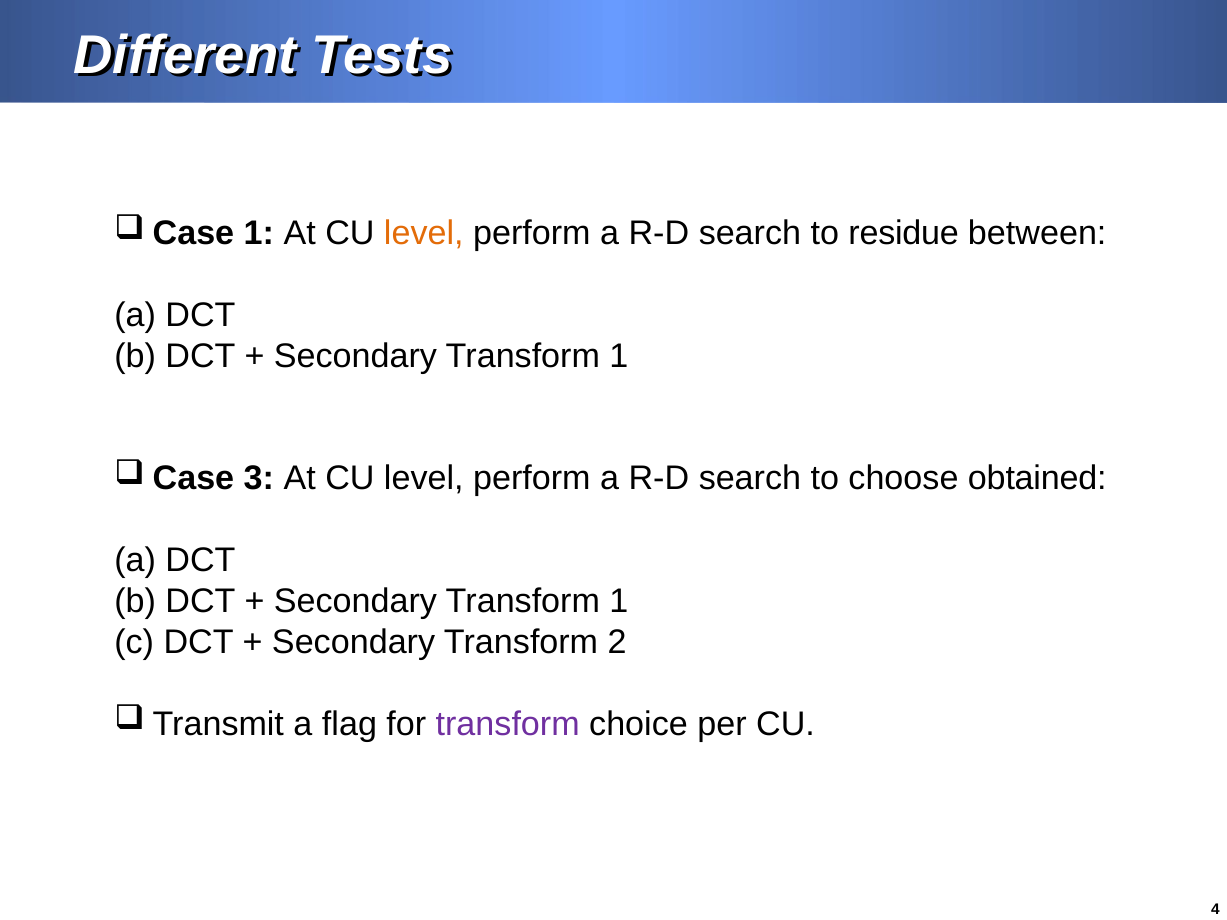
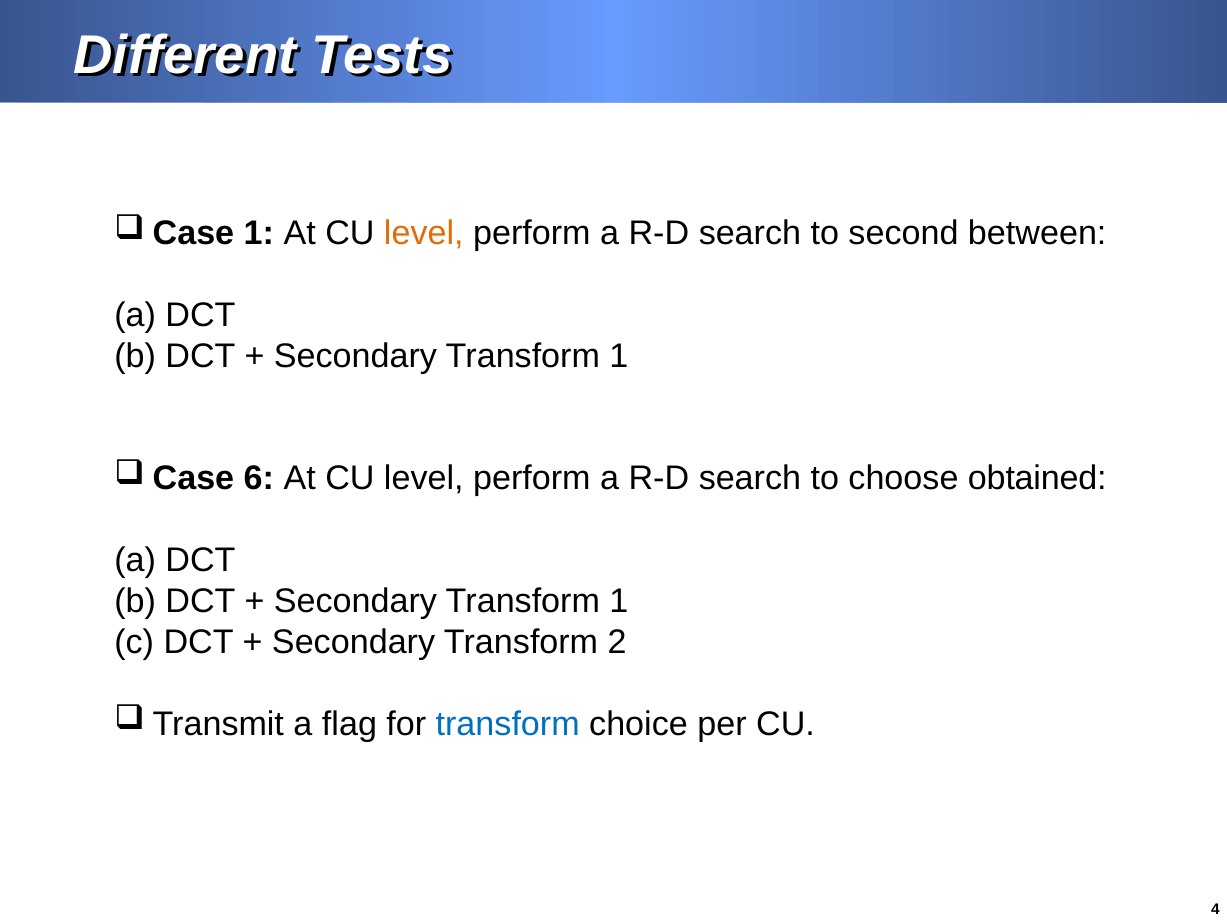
residue: residue -> second (904, 233)
3: 3 -> 6 (259, 479)
transform colour: purple -> blue (508, 724)
